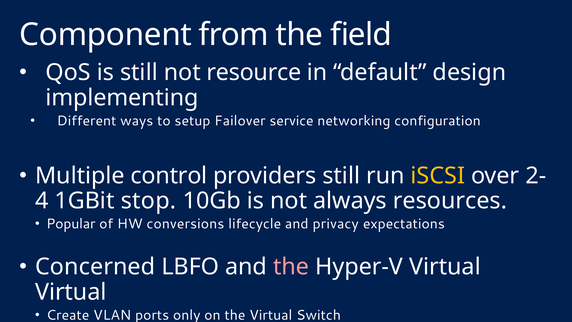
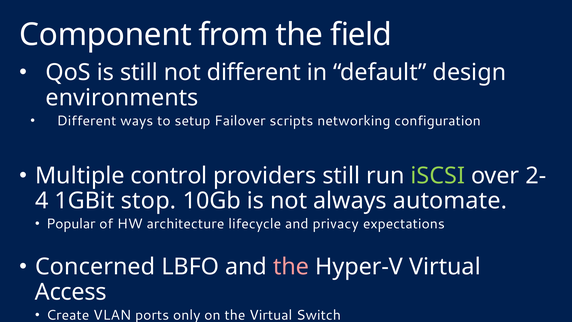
not resource: resource -> different (254, 73)
implementing: implementing -> environments (122, 98)
service: service -> scripts (291, 121)
iSCSI colour: yellow -> light green (438, 175)
resources: resources -> automate (450, 201)
conversions: conversions -> architecture (185, 224)
Virtual: Virtual -> Access (71, 292)
